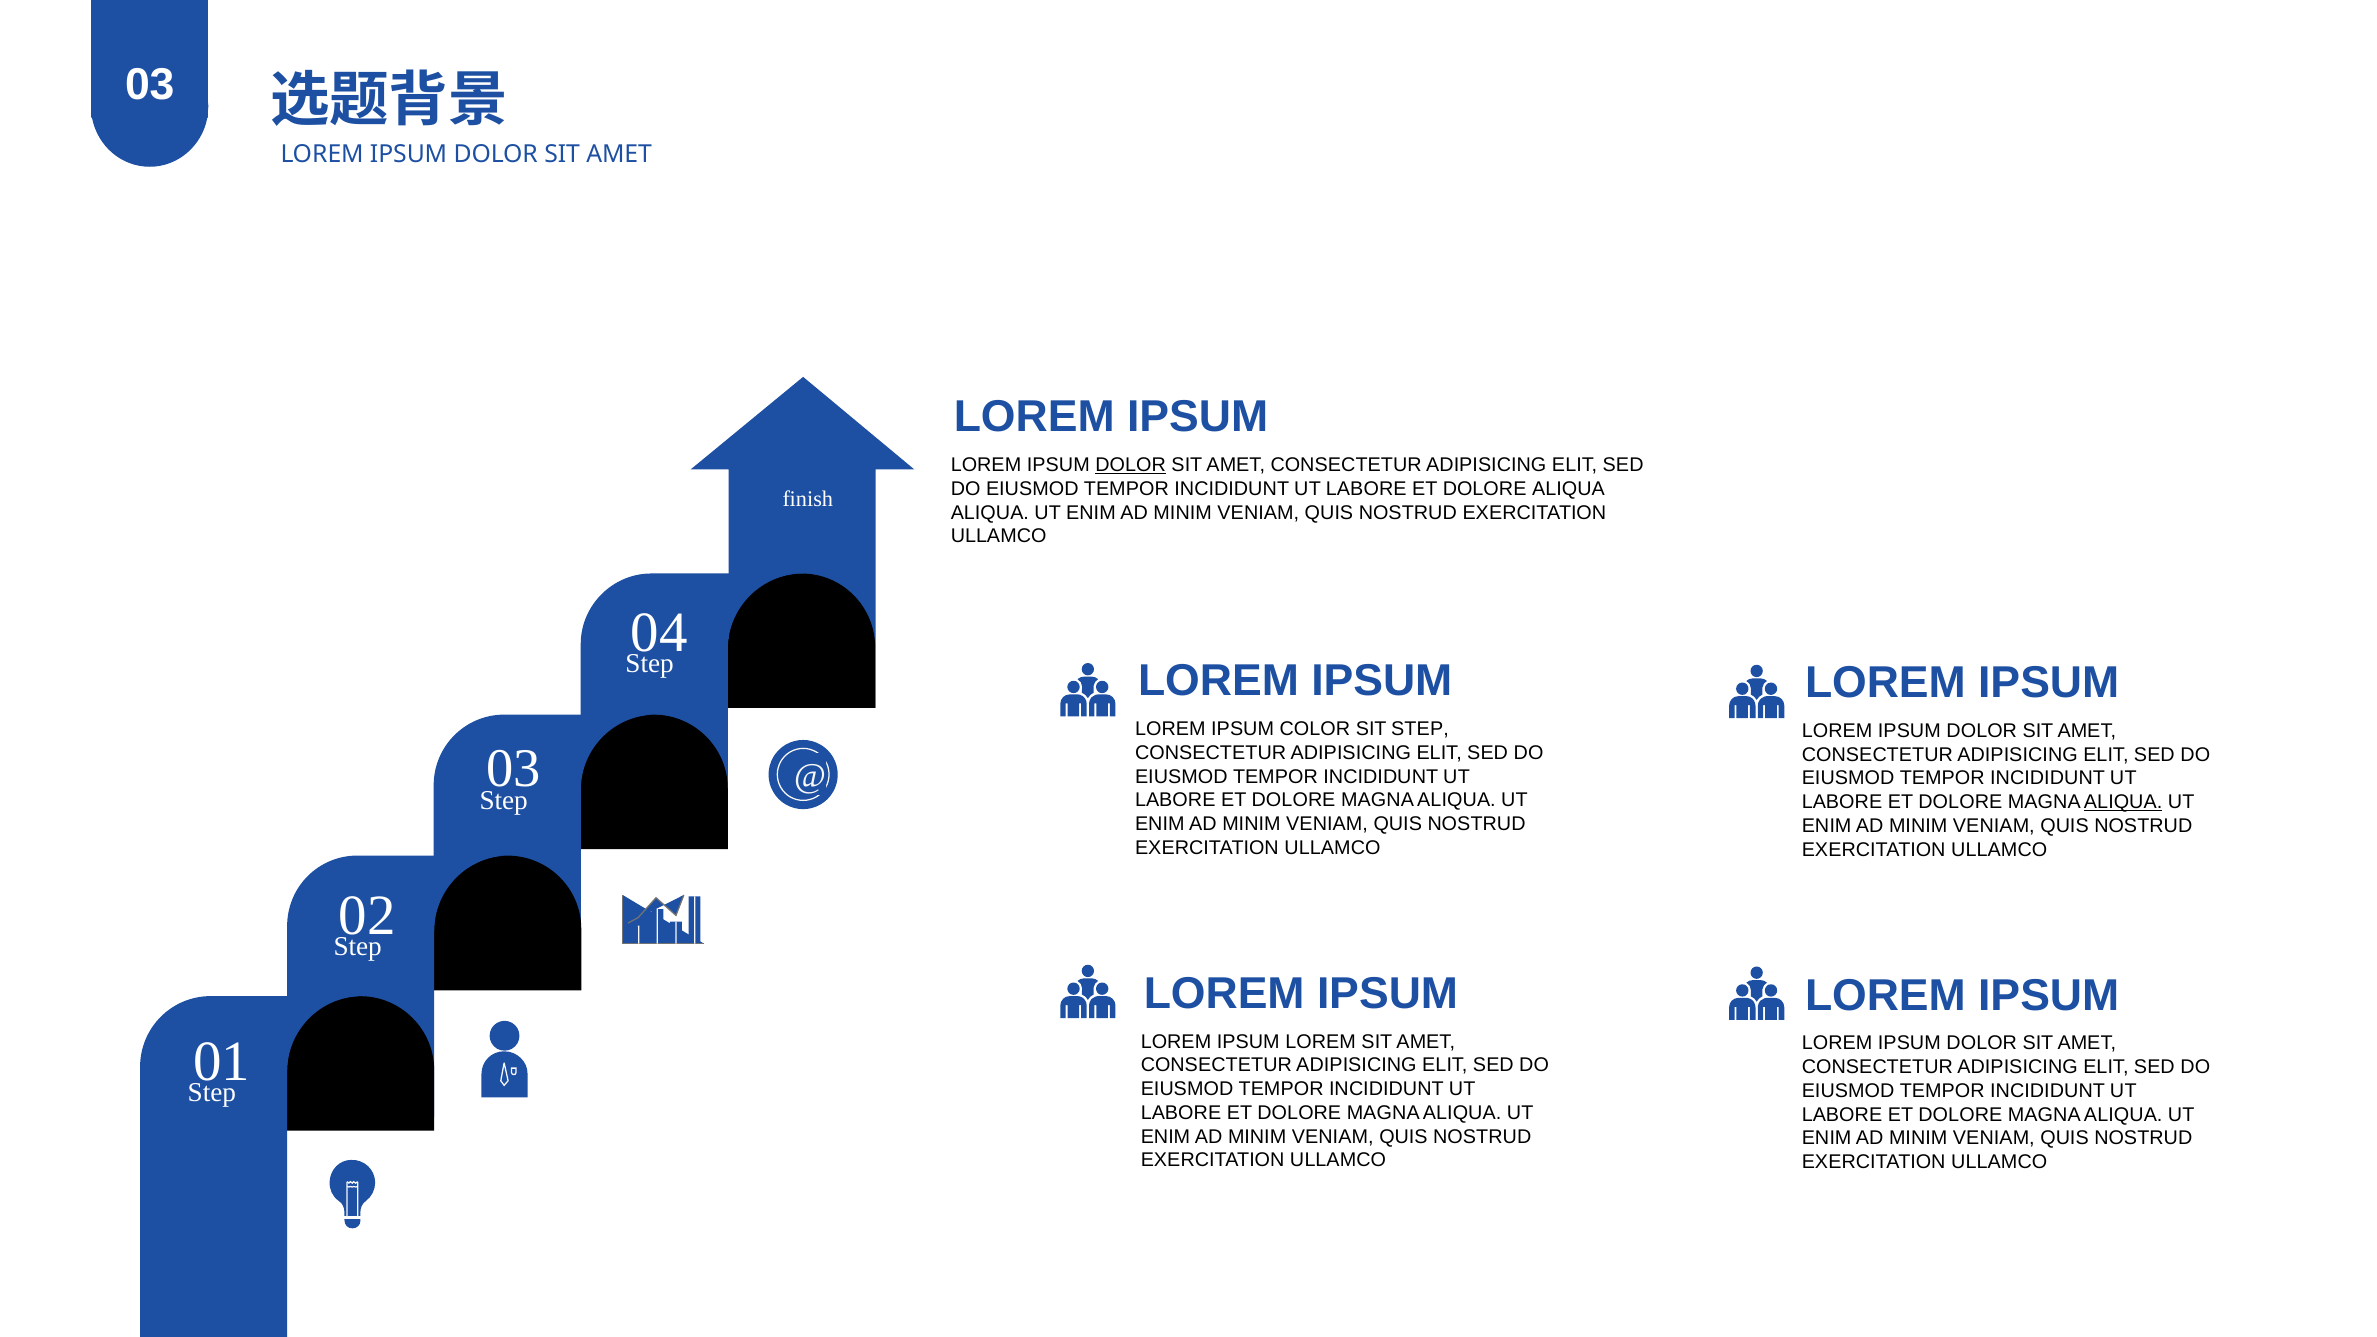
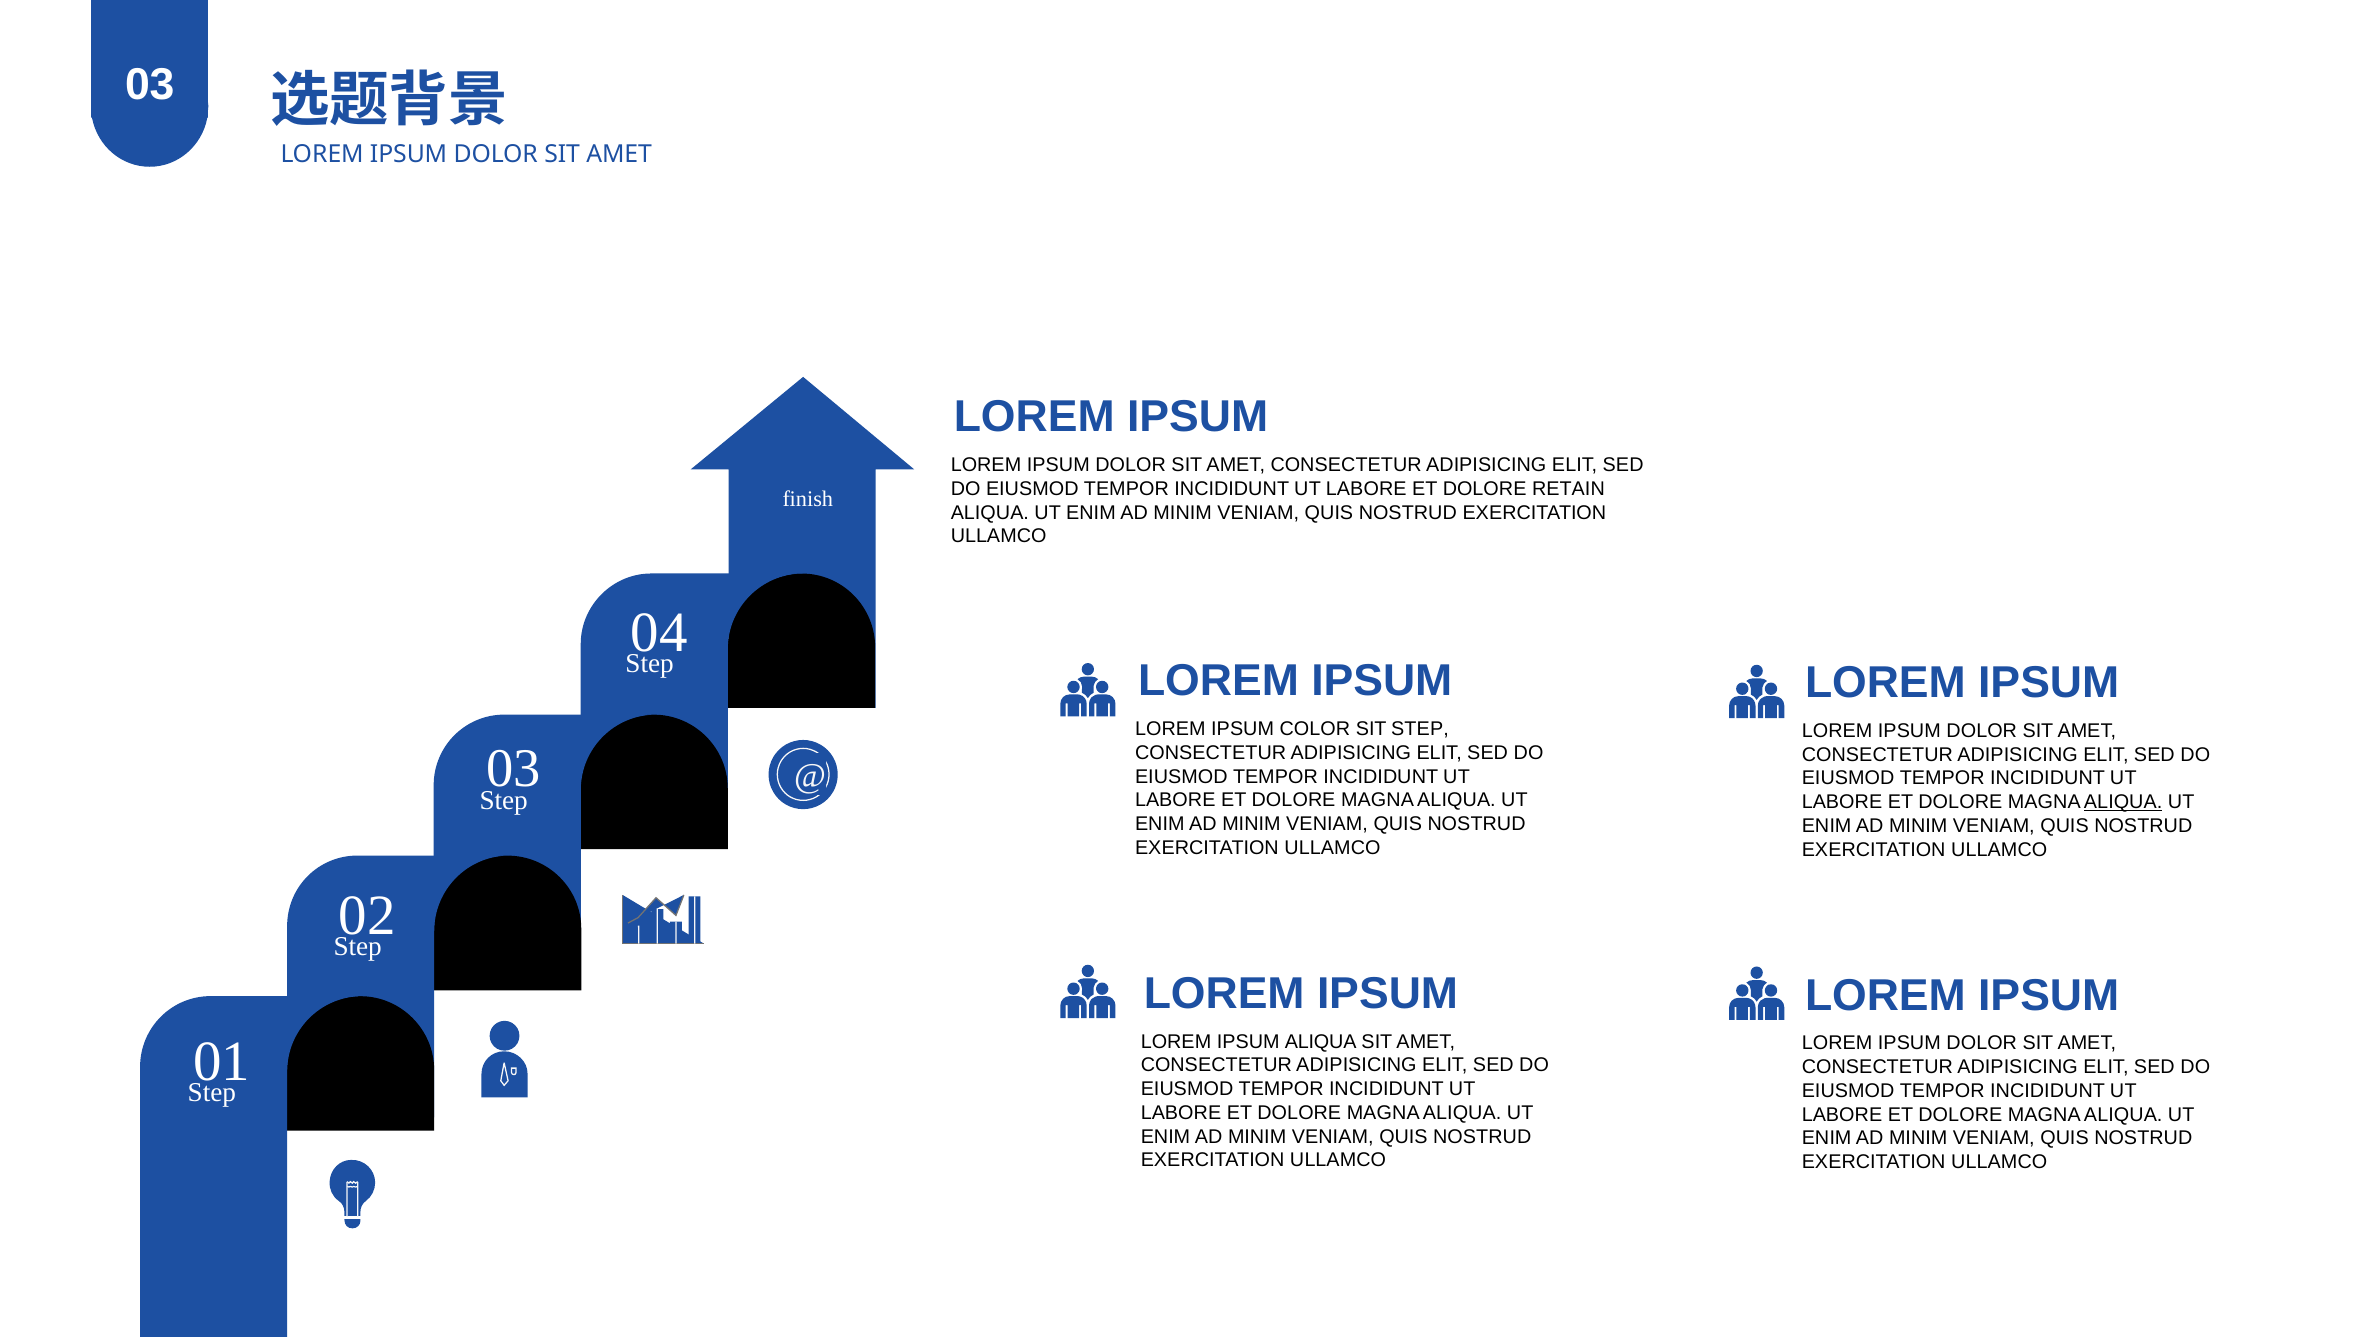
DOLOR underline: present -> none (1131, 465)
DOLORE ALIQUA: ALIQUA -> RETAIN (1568, 489)
LOREM: LOREM -> ALIQUA (1321, 1042)
